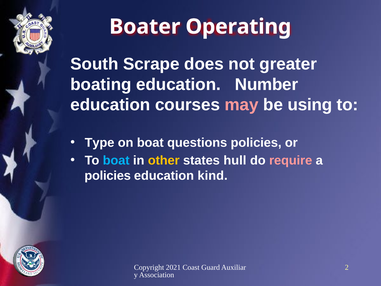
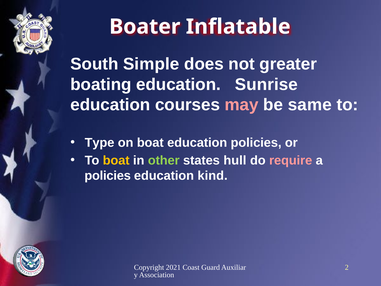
Operating: Operating -> Inflatable (238, 27)
Scrape: Scrape -> Simple (151, 64)
Number: Number -> Sunrise (266, 84)
using: using -> same (310, 105)
boat questions: questions -> education (197, 142)
boat colour: light blue -> yellow (116, 160)
other colour: yellow -> light green (164, 160)
